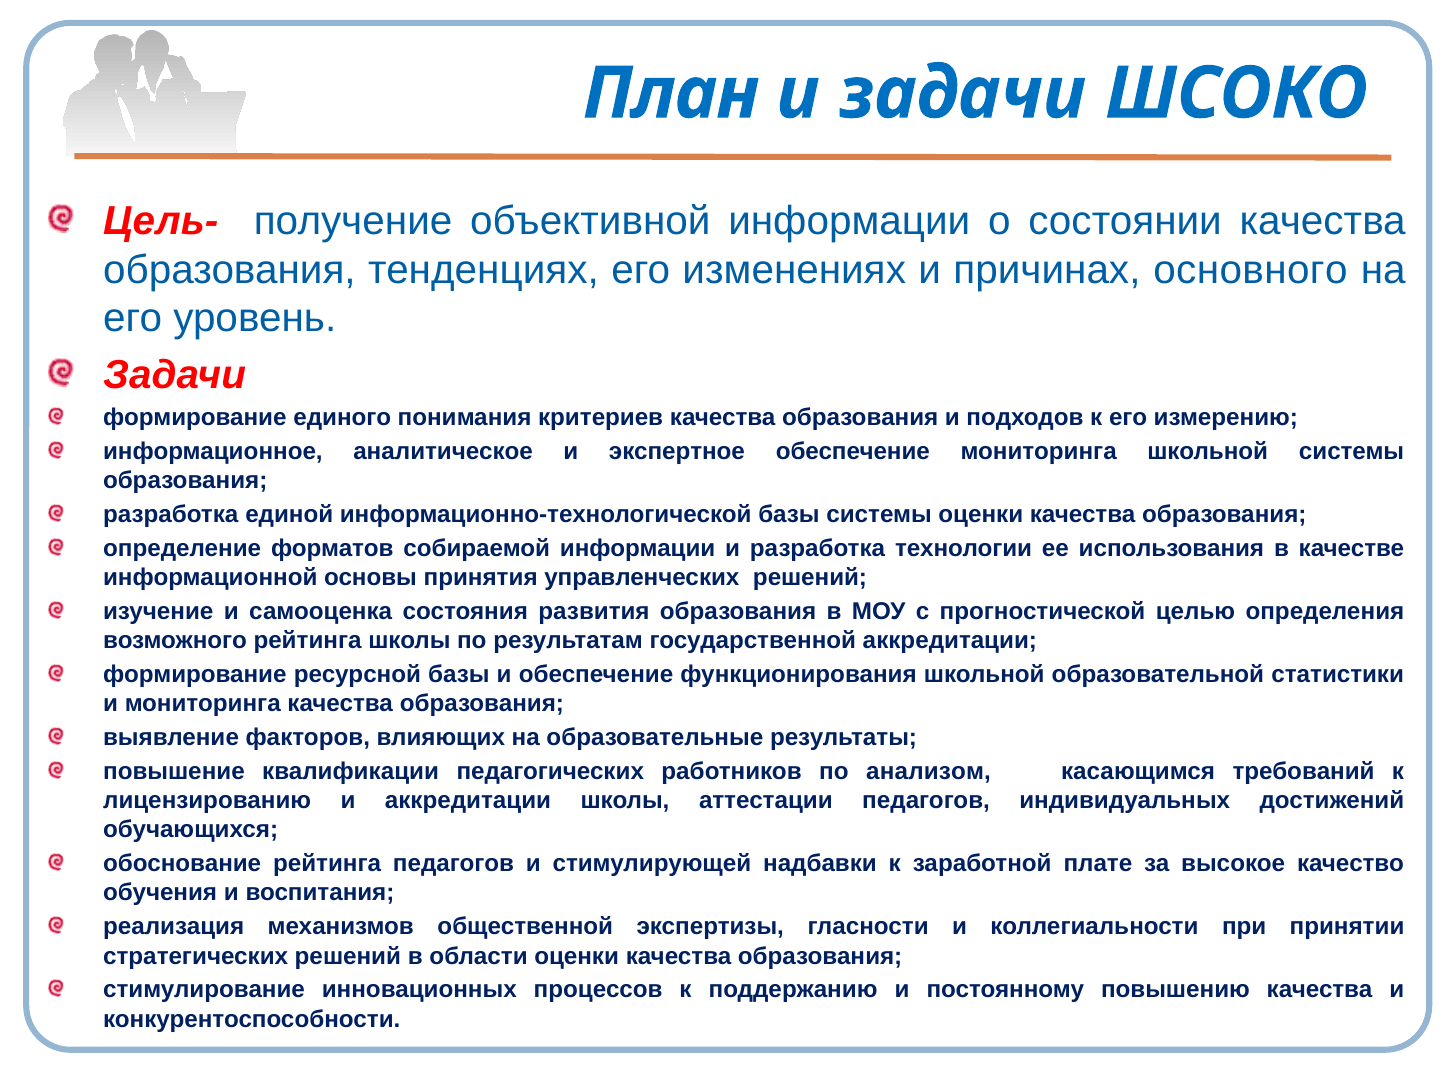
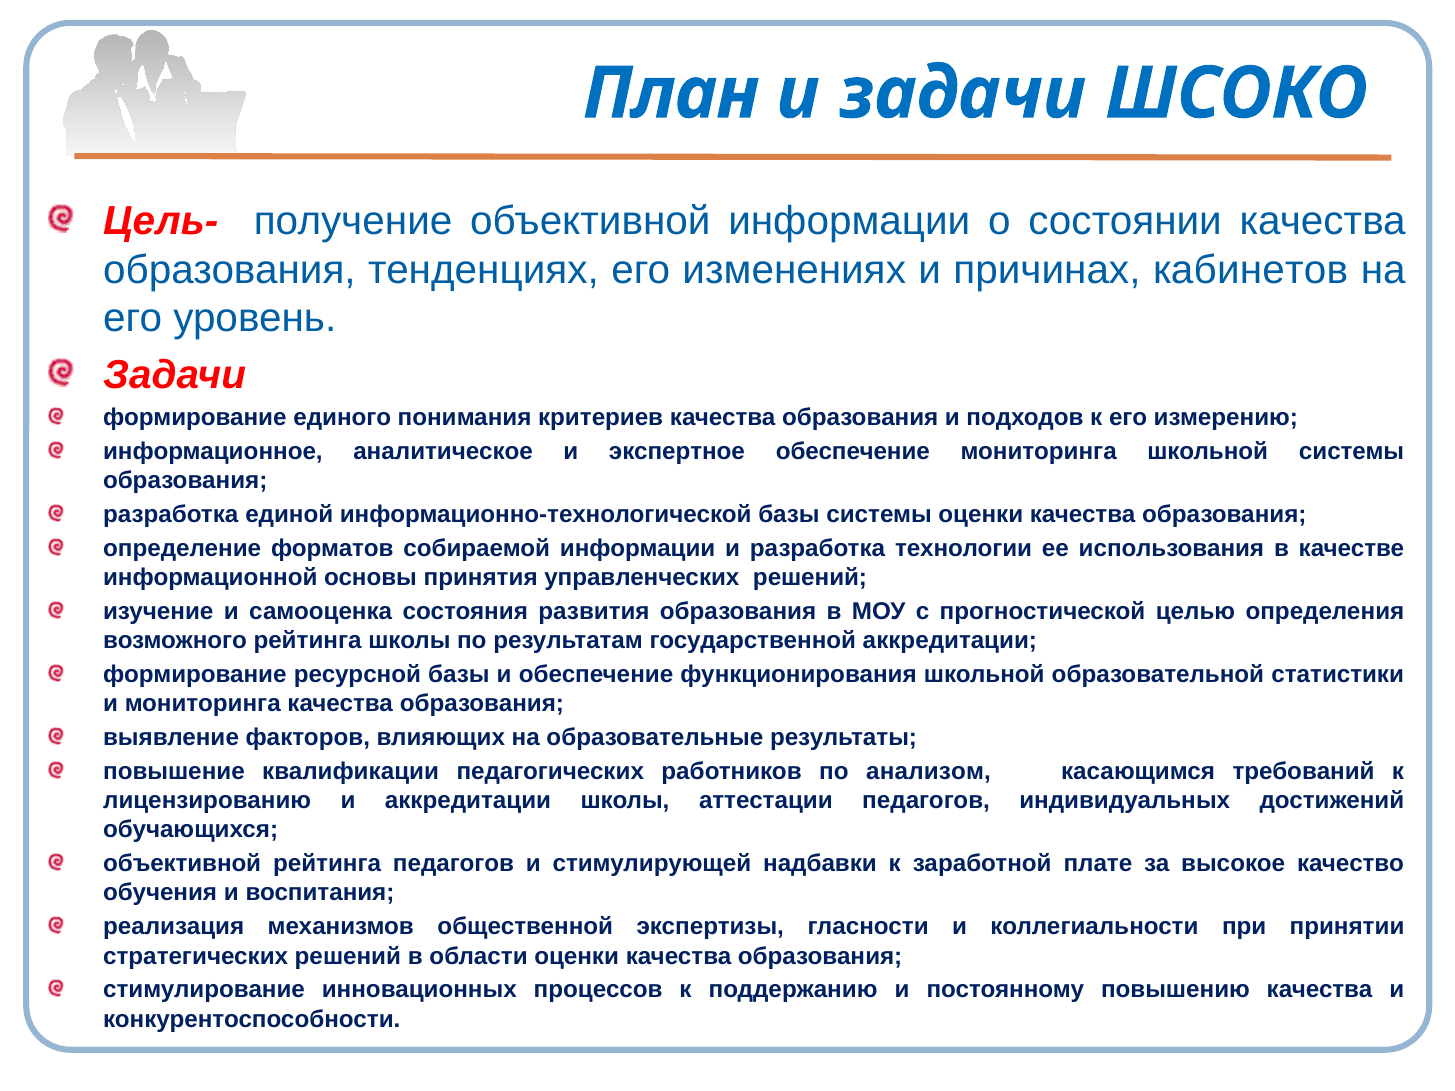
основного: основного -> кабинетов (1251, 270)
обоснование: обоснование -> объективной (182, 864)
